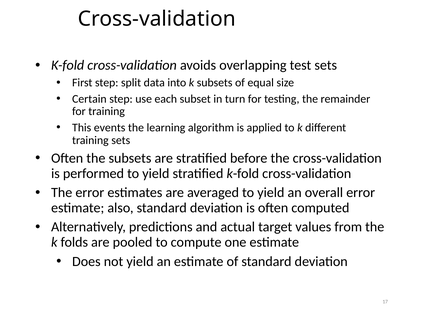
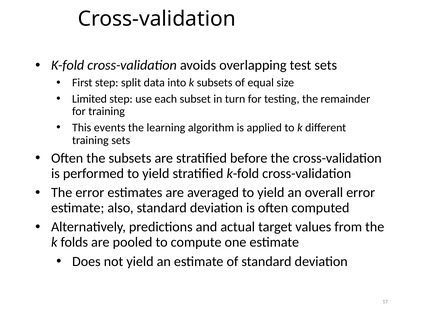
Certain: Certain -> Limited (89, 99)
